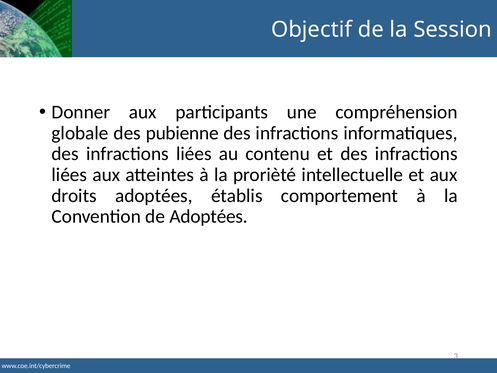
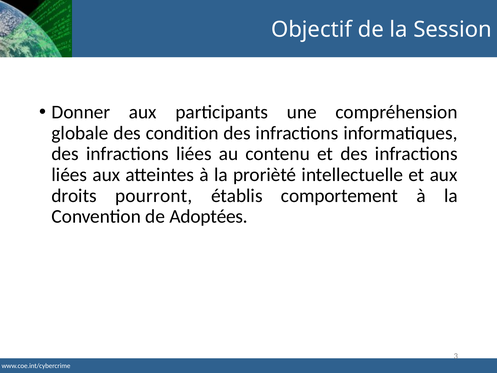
pubienne: pubienne -> condition (182, 133)
droits adoptées: adoptées -> pourront (154, 196)
